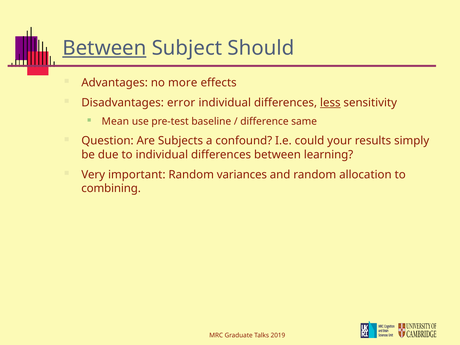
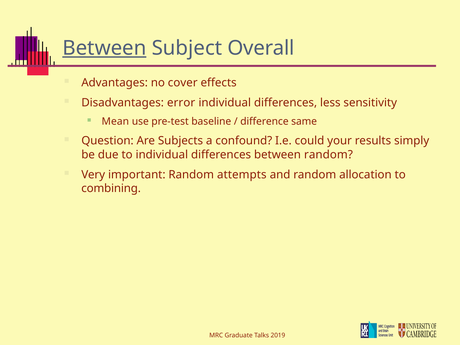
Should: Should -> Overall (261, 48)
more: more -> cover (183, 83)
less underline: present -> none (330, 103)
between learning: learning -> random (328, 155)
variances: variances -> attempts (242, 175)
